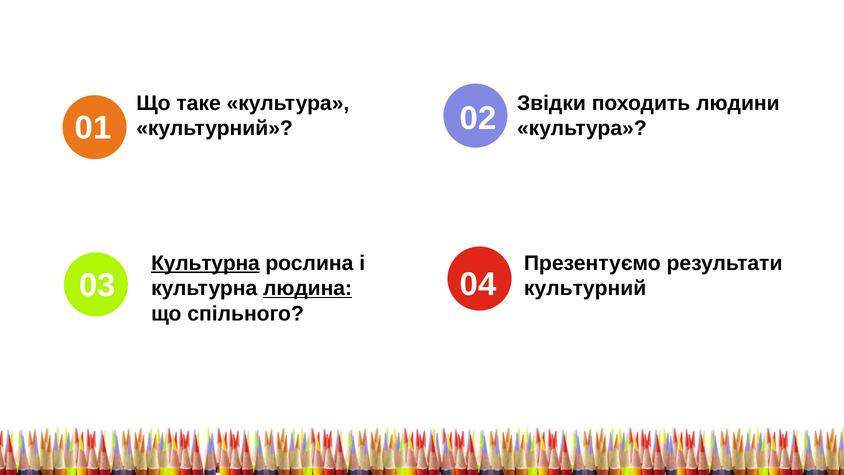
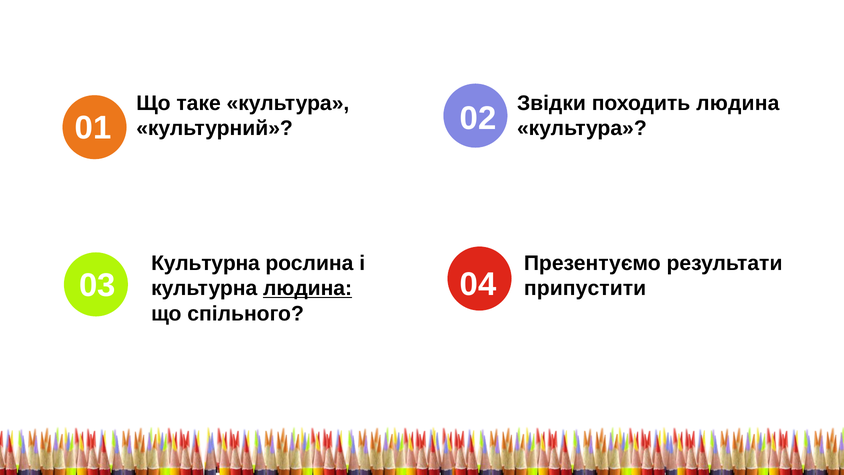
походить людини: людини -> людина (738, 103)
Культурна underline: present -> none (205, 263)
культурний: культурний -> припустити (585, 288)
